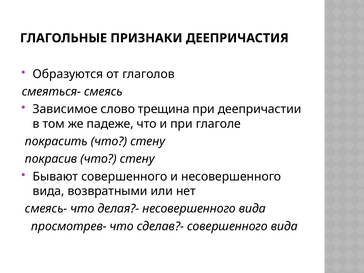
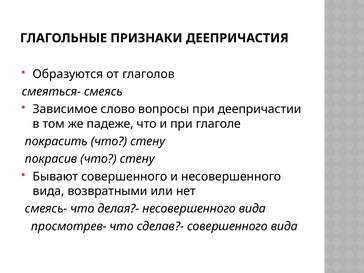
трещина: трещина -> вопросы (164, 109)
